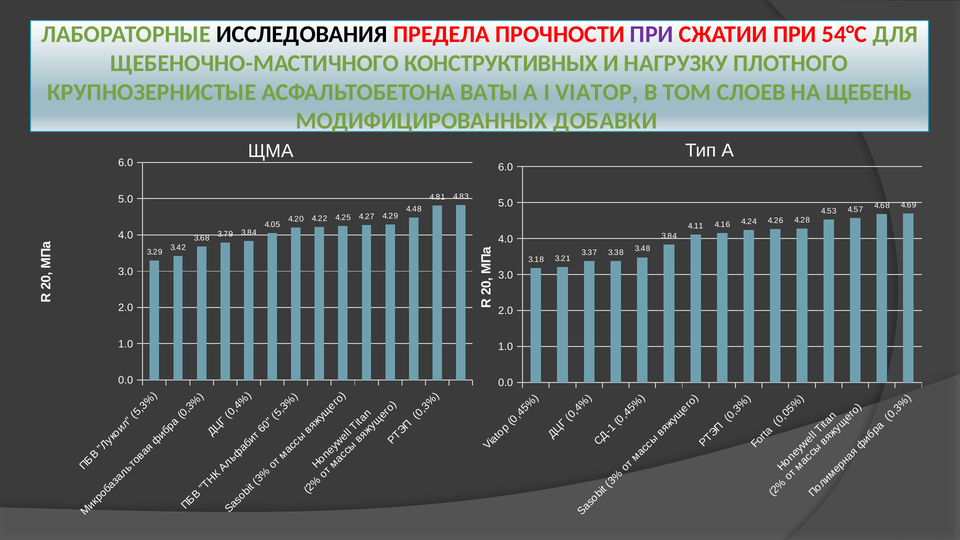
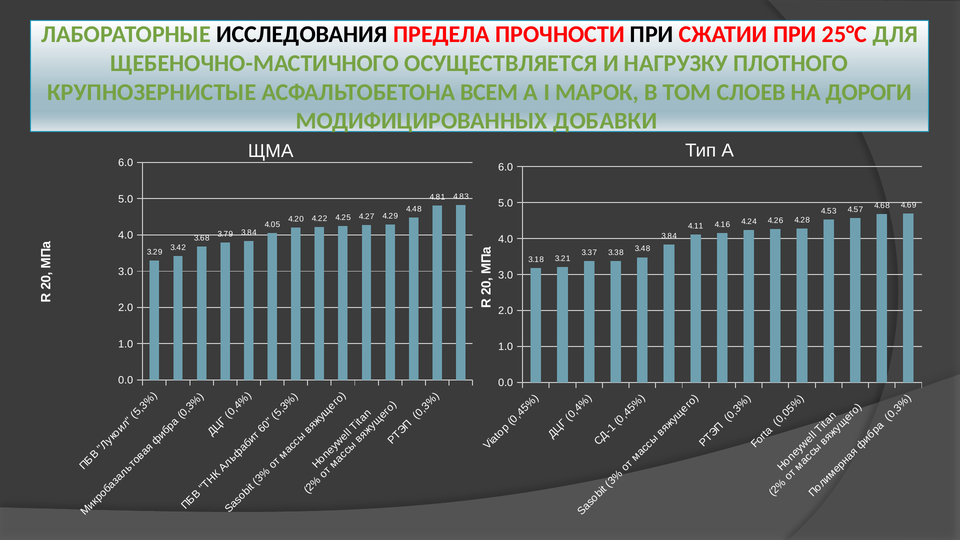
ПРИ colour: purple -> black (652, 35)
54°С: 54°С -> 25°С (845, 35)
КОНСТРУКТИВНЫХ: КОНСТРУКТИВНЫХ -> ОСУЩЕСТВЛЯЕТСЯ (501, 63)
ВАТЫ: ВАТЫ -> ВСЕМ (489, 92)
VIATOP: VIATOP -> МАРОК (597, 92)
ЩЕБЕНЬ: ЩЕБЕНЬ -> ДОРОГИ (869, 92)
